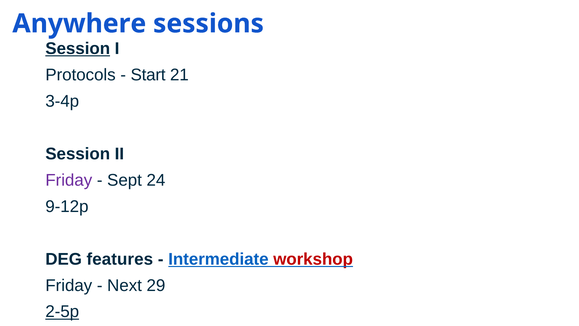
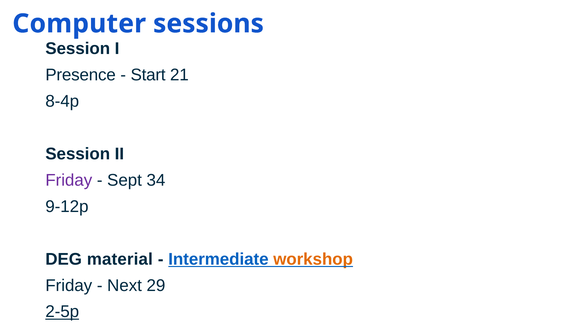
Anywhere: Anywhere -> Computer (79, 24)
Session underline: present -> none (78, 49)
Protocols: Protocols -> Presence (81, 75)
3-4p: 3-4p -> 8-4p (62, 101)
24: 24 -> 34 (156, 180)
features: features -> material (120, 259)
workshop colour: red -> orange (313, 259)
